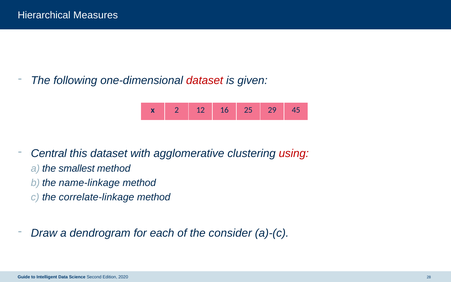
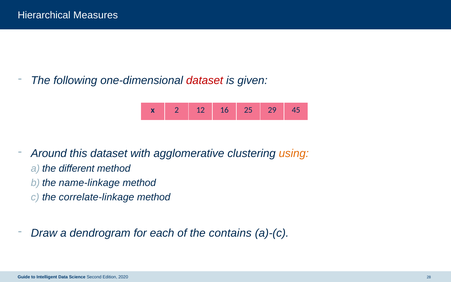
Central: Central -> Around (49, 153)
using colour: red -> orange (294, 153)
smallest: smallest -> different (77, 169)
consider: consider -> contains (230, 233)
